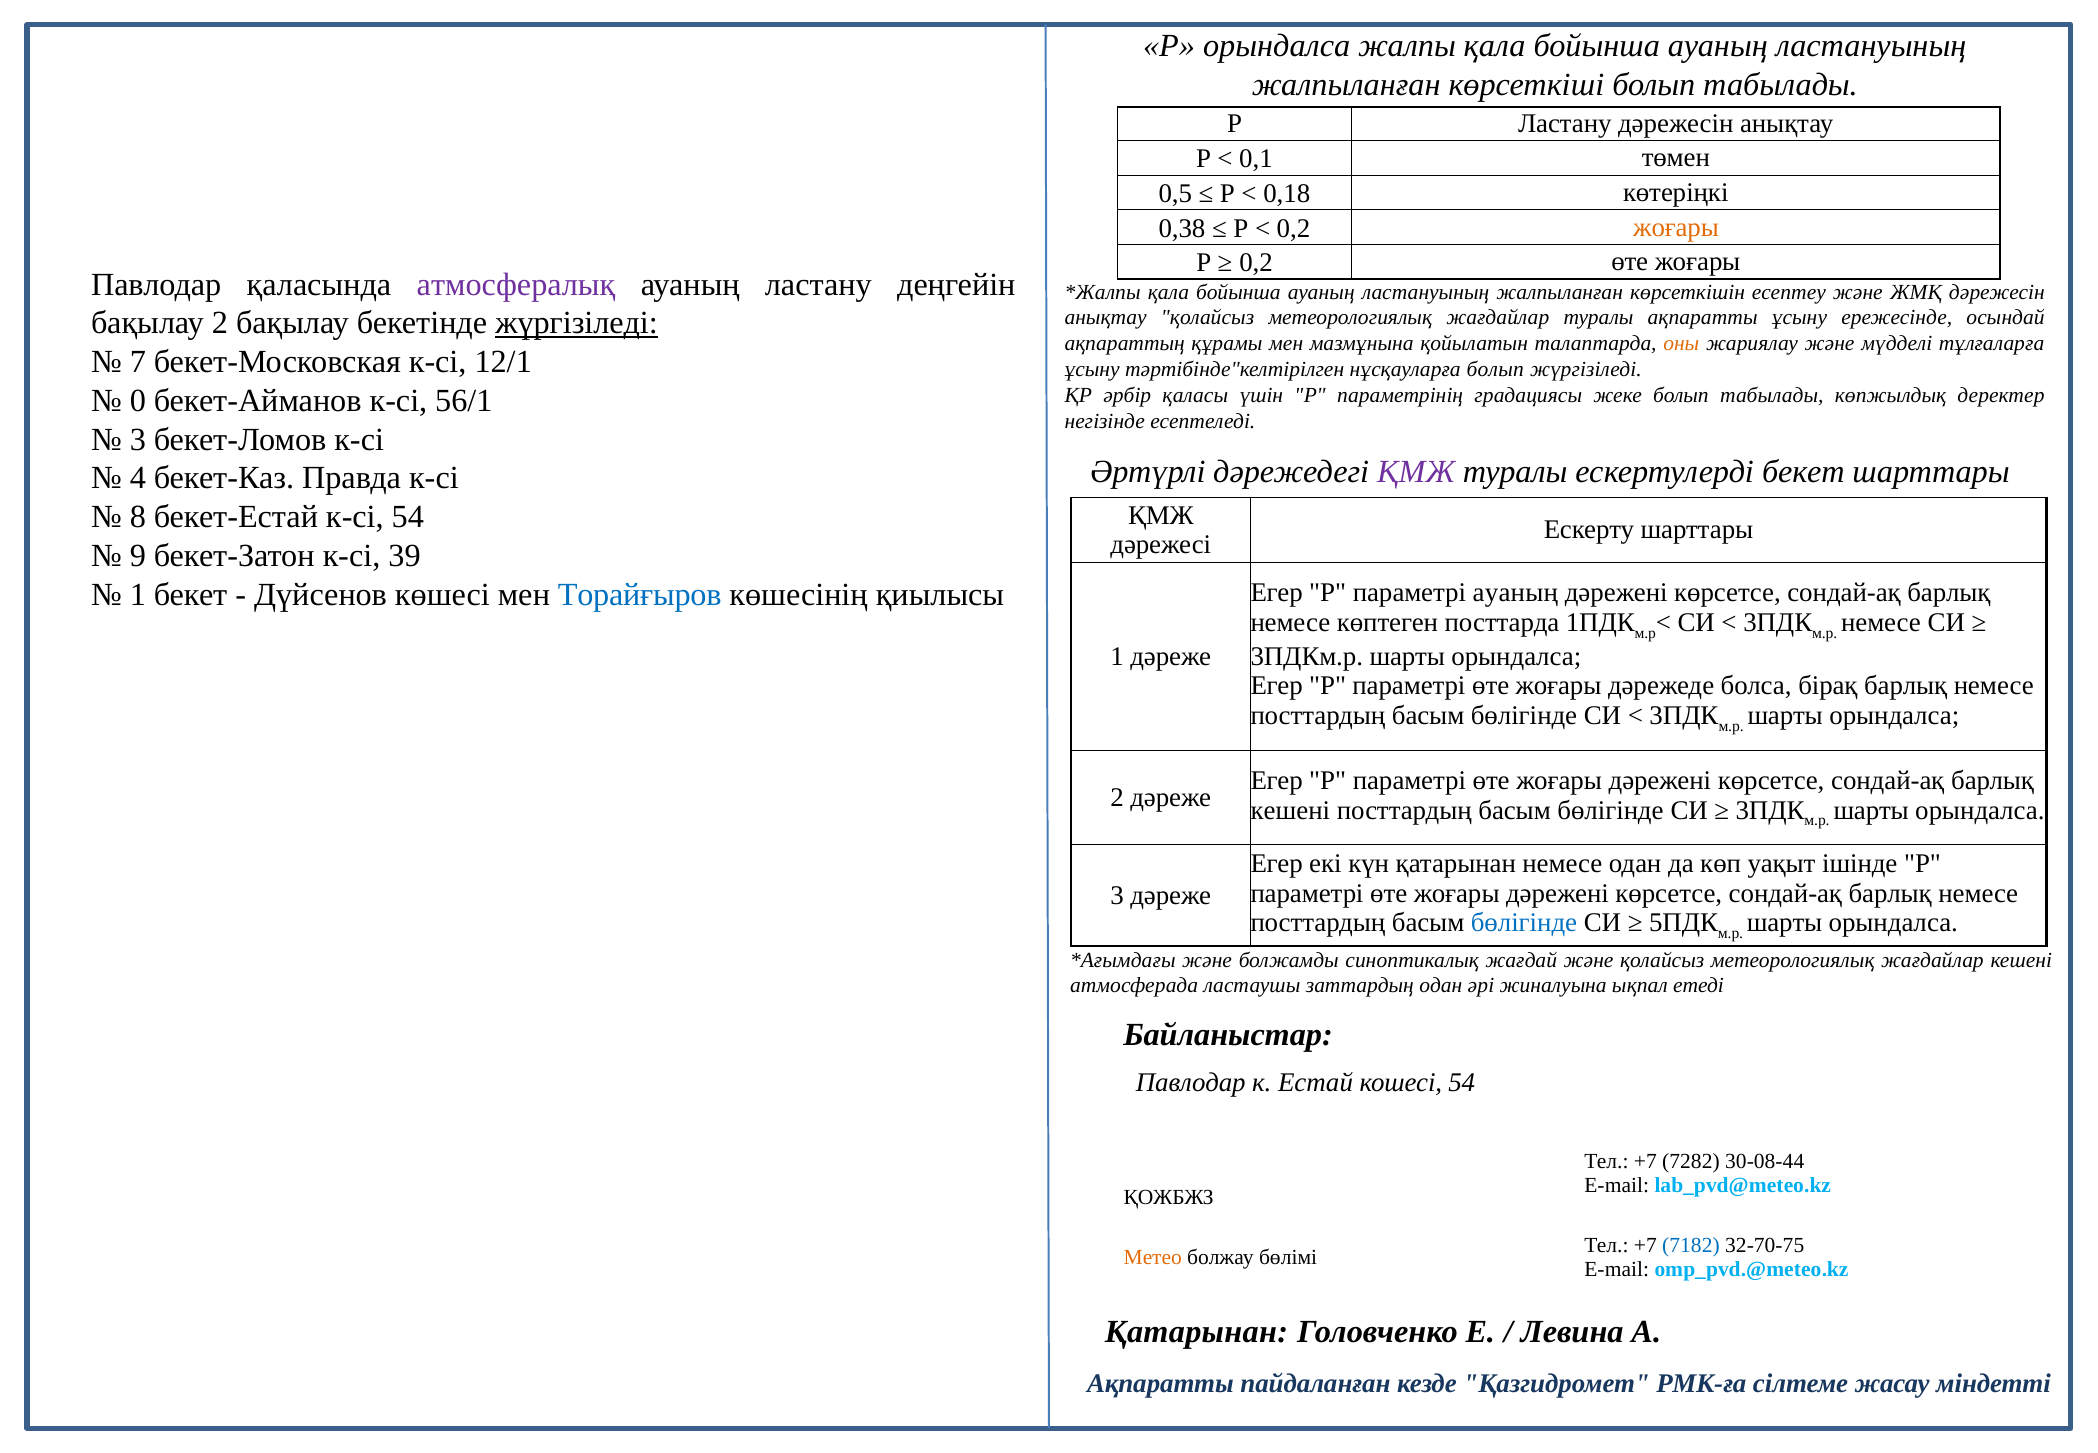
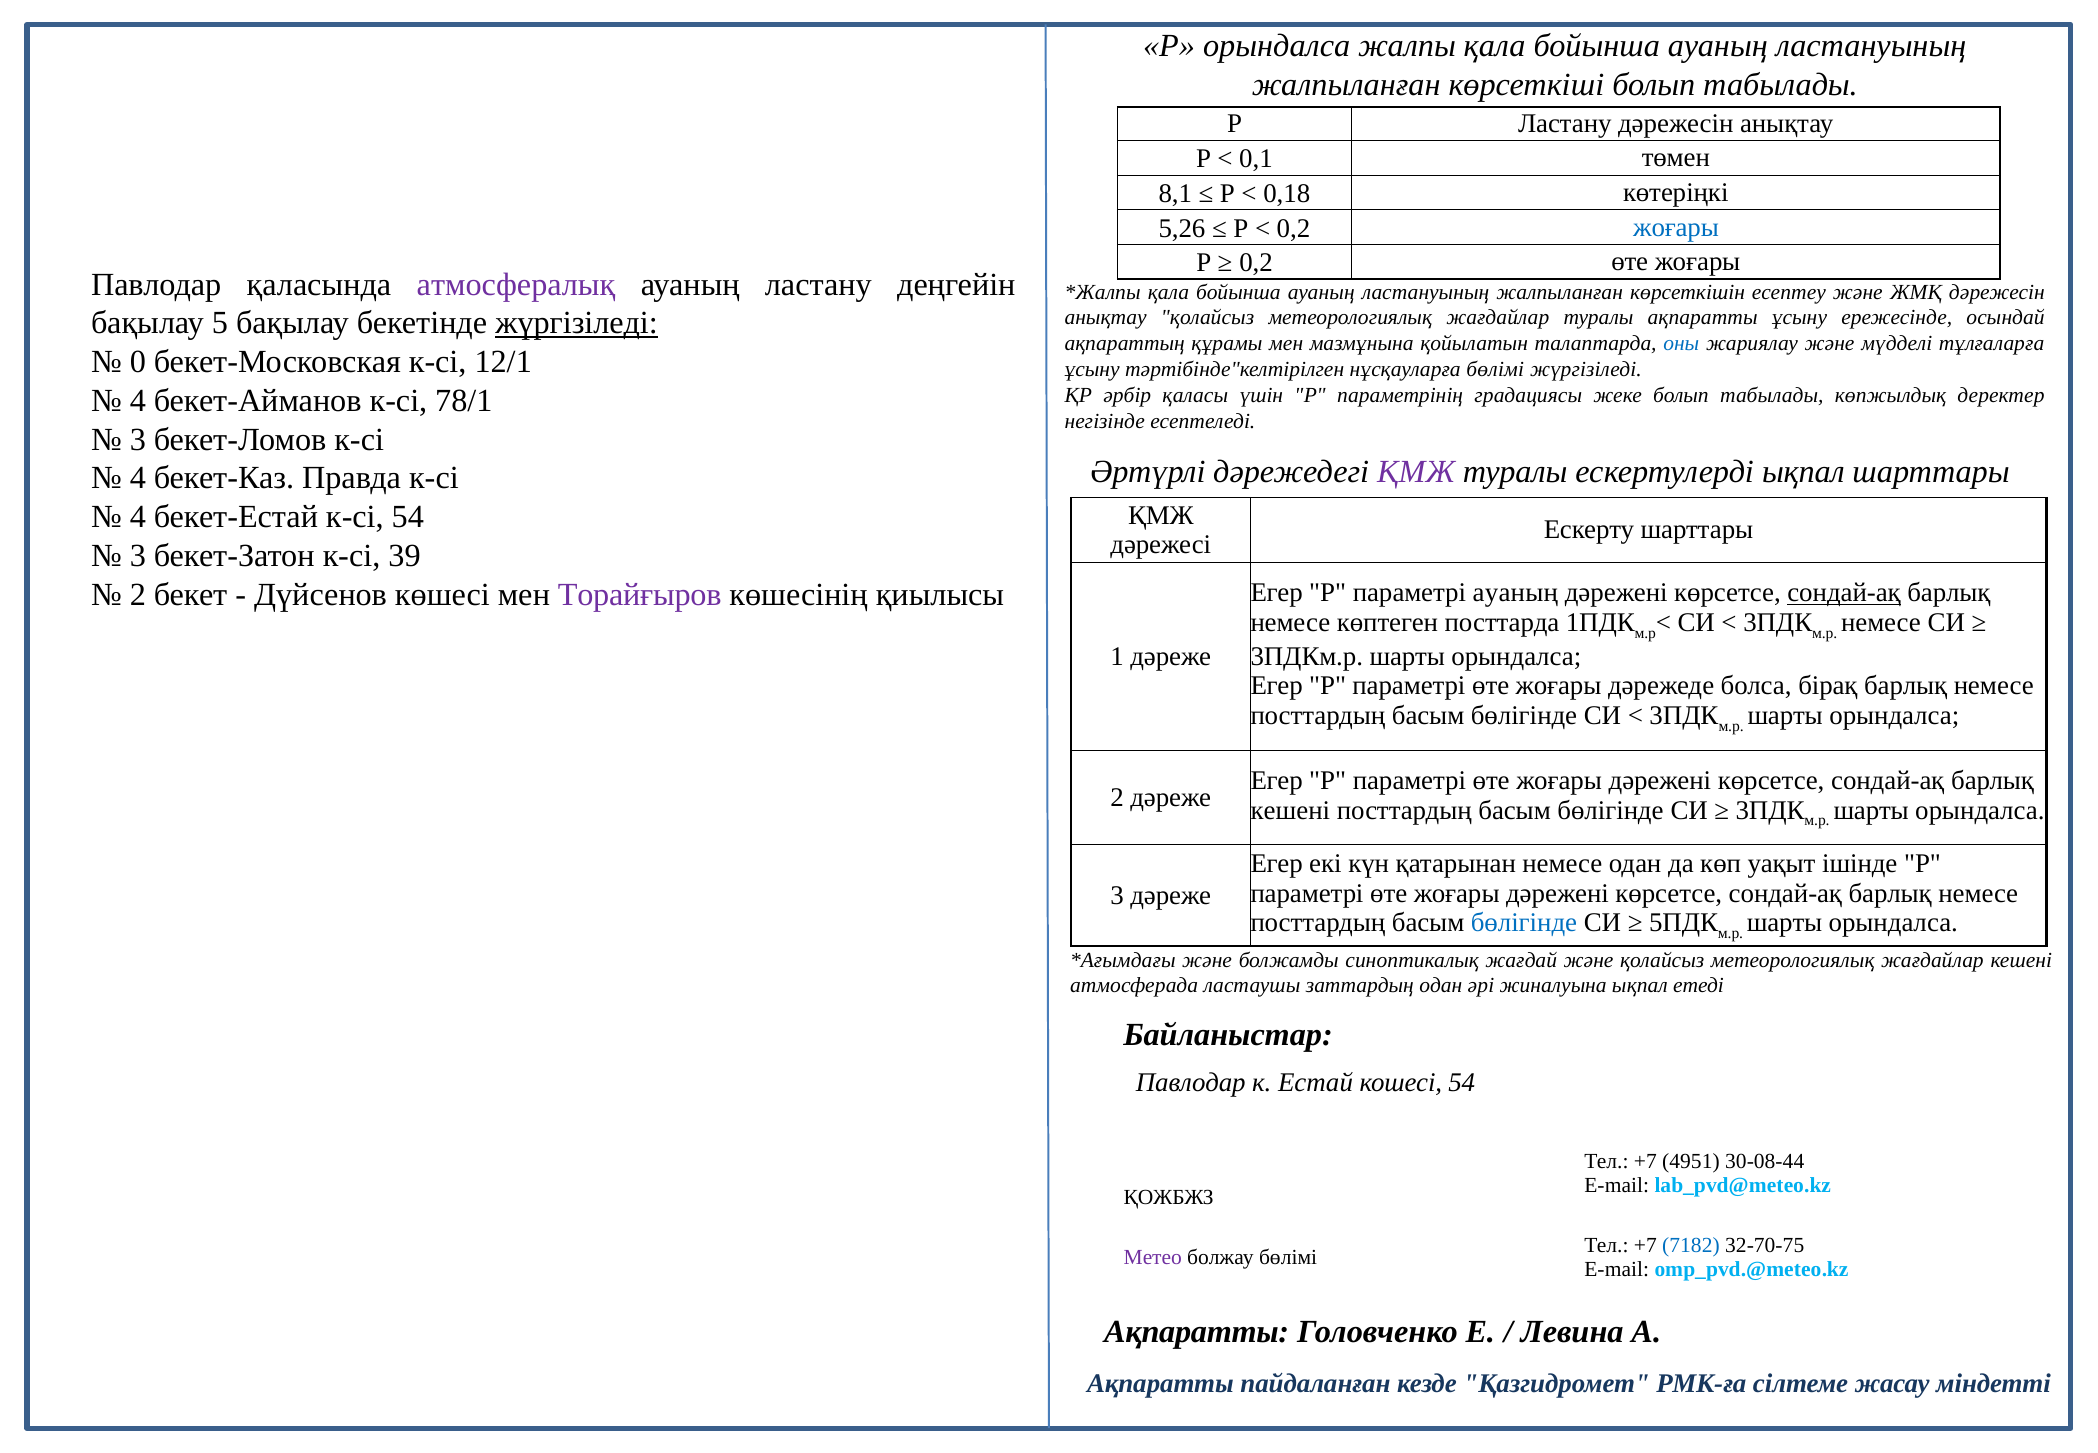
0,5: 0,5 -> 8,1 (1175, 194)
0,38: 0,38 -> 5,26 (1182, 228)
жоғары colour: orange -> blue (1676, 227)
бақылау 2: 2 -> 5 (220, 323)
оны colour: orange -> blue (1681, 343)
7: 7 -> 0 (138, 362)
нұсқауларға болып: болып -> бөлімі (1495, 369)
0: 0 -> 4 (138, 401)
56/1: 56/1 -> 78/1 (464, 401)
ескертулерді бекет: бекет -> ықпал (1803, 472)
8: 8 -> 4 (138, 517)
9: 9 -> 3 (138, 556)
1: 1 -> 2 (138, 594)
Торайғыров colour: blue -> purple (640, 594)
сондай-ақ underline: none -> present (1844, 593)
7282: 7282 -> 4951 (1691, 1161)
Метео colour: orange -> purple (1153, 1257)
Қатарынан: Қатарынан -> Ақпаратты (1197, 1331)
